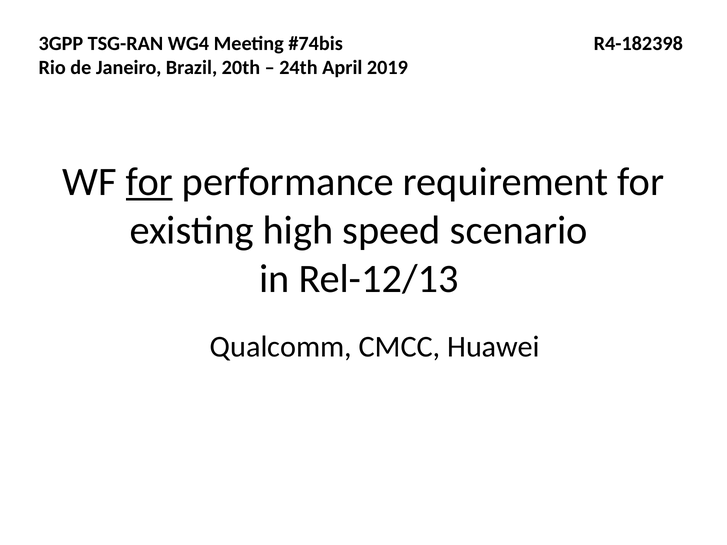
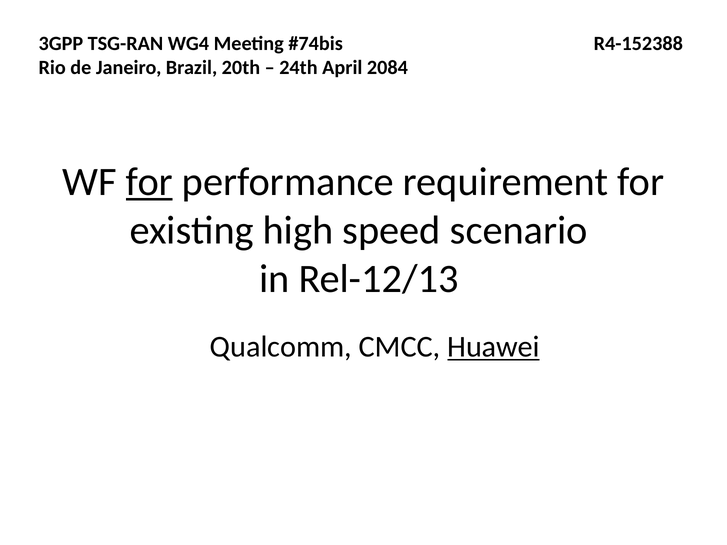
R4-182398: R4-182398 -> R4-152388 (638, 44)
2019: 2019 -> 2084 (387, 68)
Huawei underline: none -> present (493, 347)
